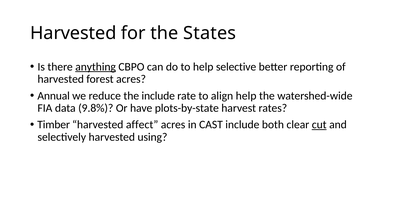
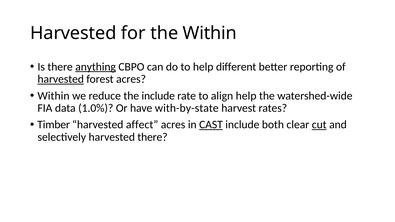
the States: States -> Within (210, 33)
selective: selective -> different (236, 67)
harvested underline: none -> present (61, 79)
Annual: Annual -> Within (54, 96)
9.8%: 9.8% -> 1.0% (96, 108)
plots-by-state: plots-by-state -> with-by-state (187, 108)
CAST underline: none -> present (211, 125)
harvested using: using -> there (152, 137)
